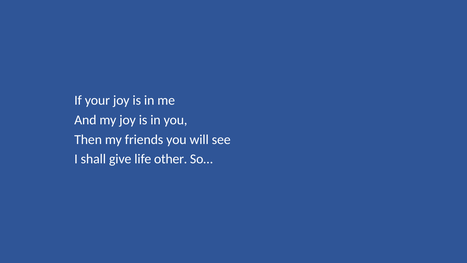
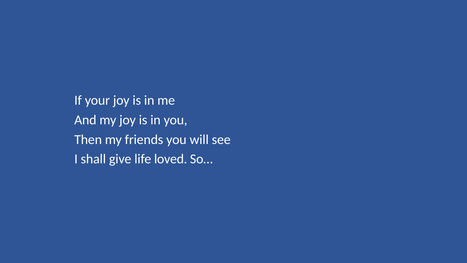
other: other -> loved (171, 159)
